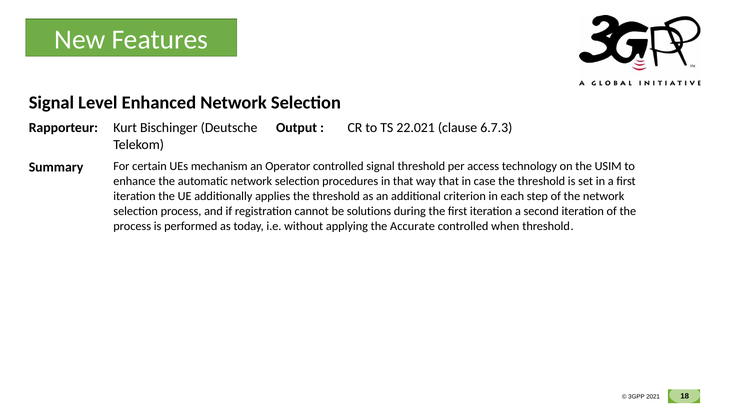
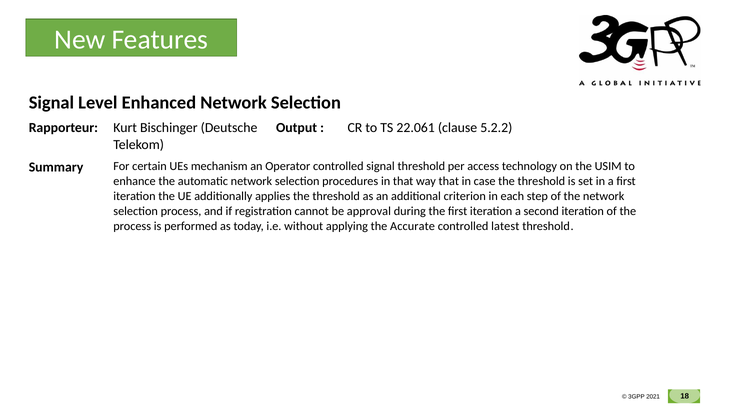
22.021: 22.021 -> 22.061 (416, 128)
6.7.3: 6.7.3 -> 5.2.2 (496, 128)
solutions: solutions -> approval (369, 211)
when: when -> latest (505, 226)
